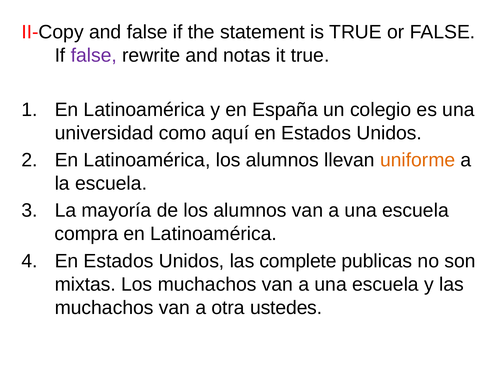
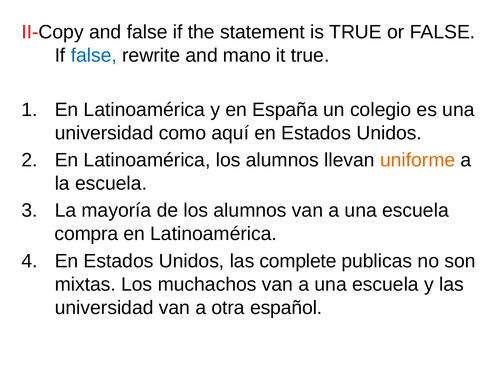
false colour: purple -> blue (94, 55)
notas: notas -> mano (247, 55)
muchachos: muchachos -> universidad (104, 307)
ustedes: ustedes -> español (286, 307)
